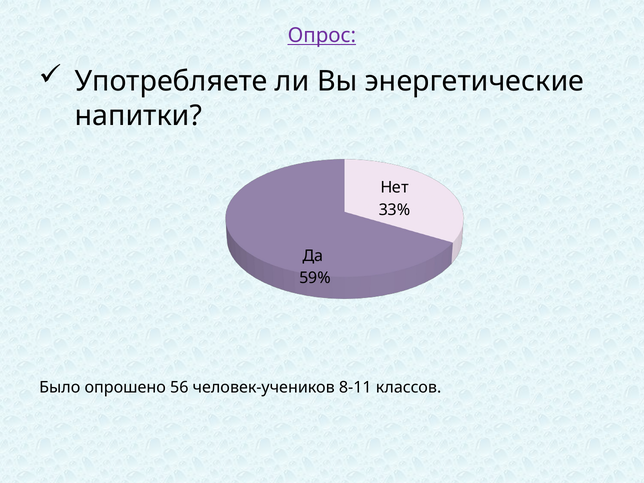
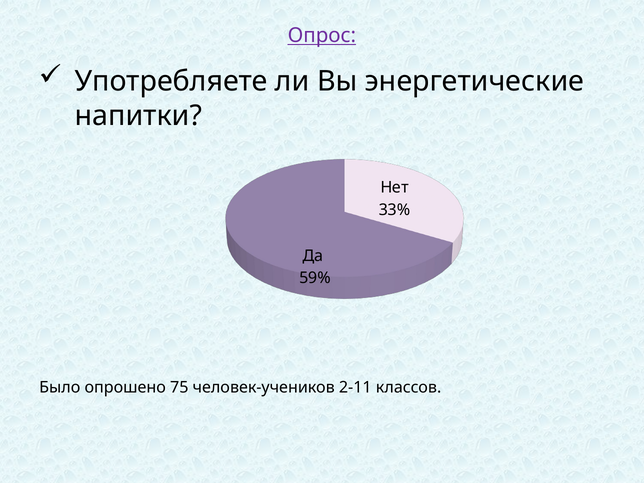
56: 56 -> 75 (179, 387)
8-11: 8-11 -> 2-11 (355, 387)
